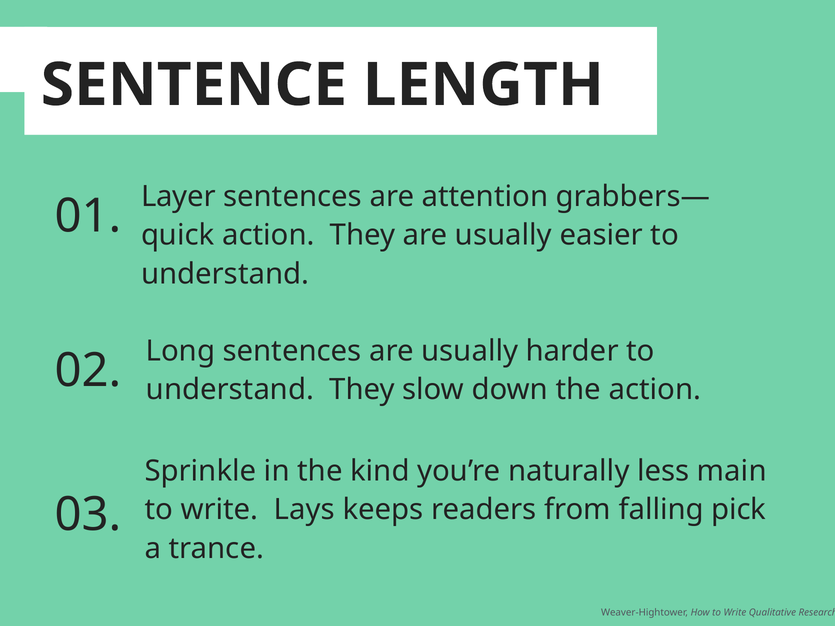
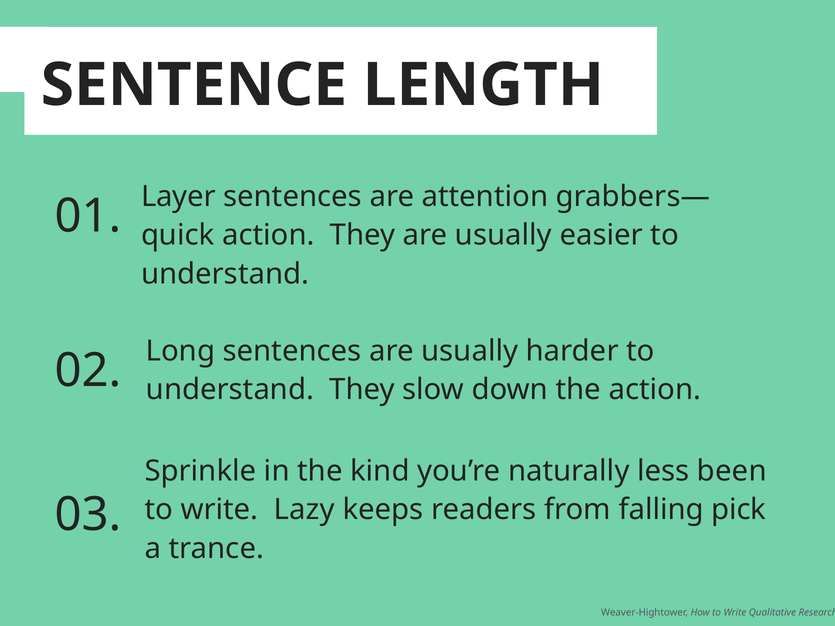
main: main -> been (732, 471)
Lays: Lays -> Lazy (304, 510)
